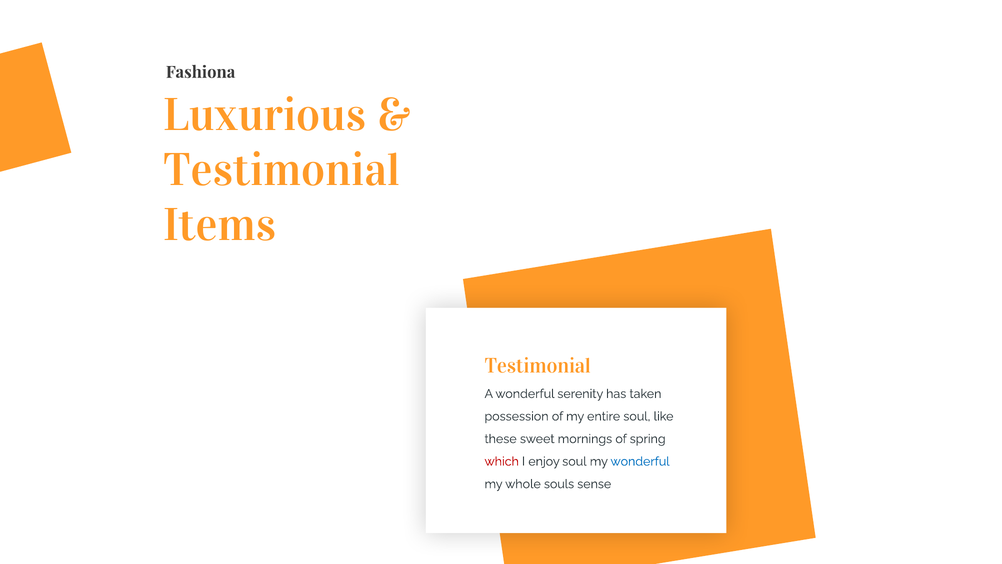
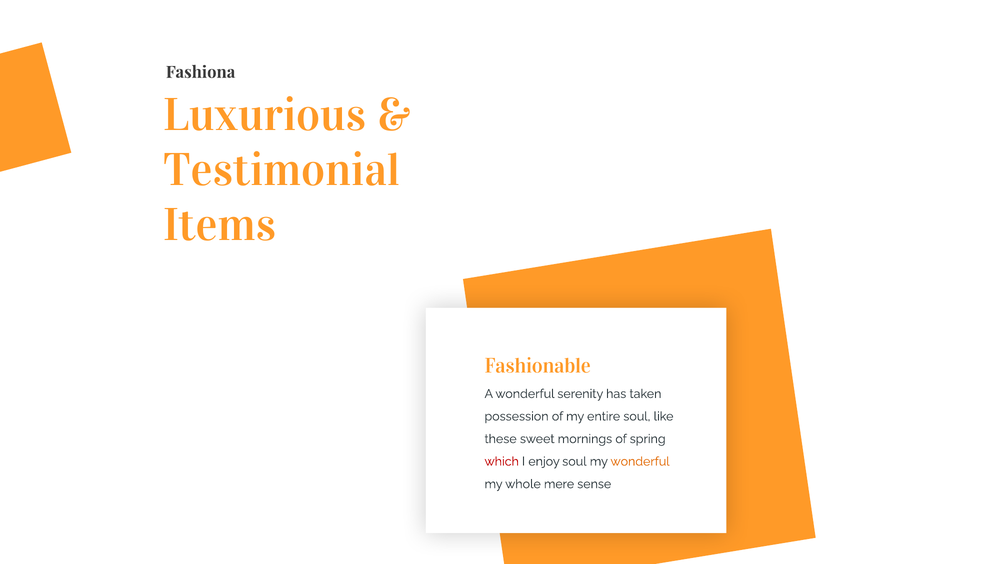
Testimonial: Testimonial -> Fashionable (538, 365)
wonderful colour: blue -> orange (640, 461)
souls: souls -> mere (559, 484)
